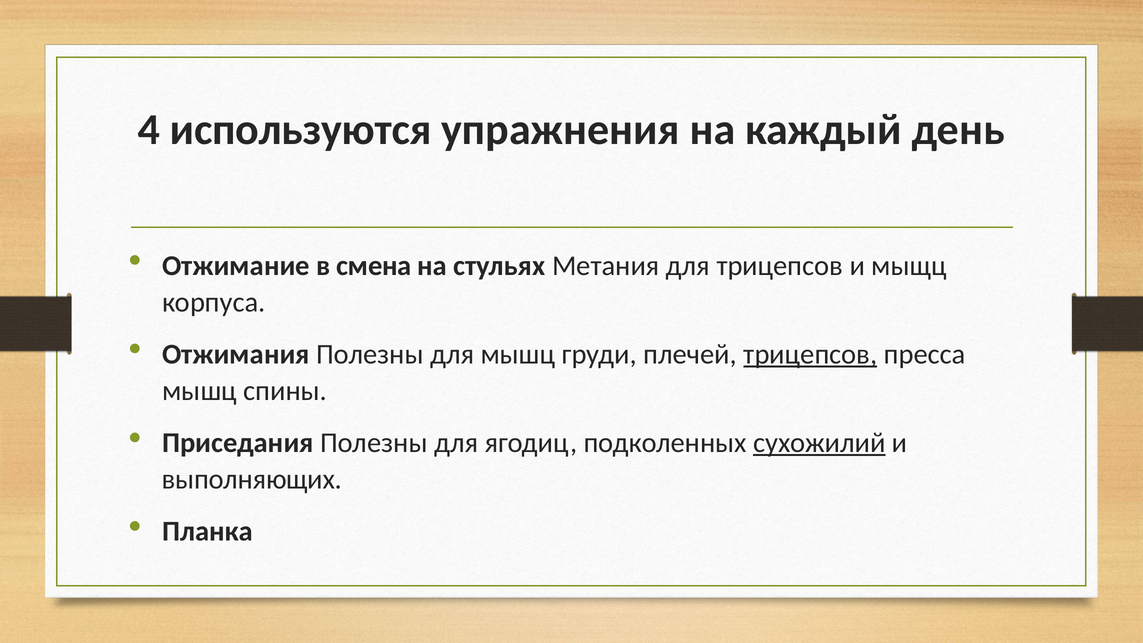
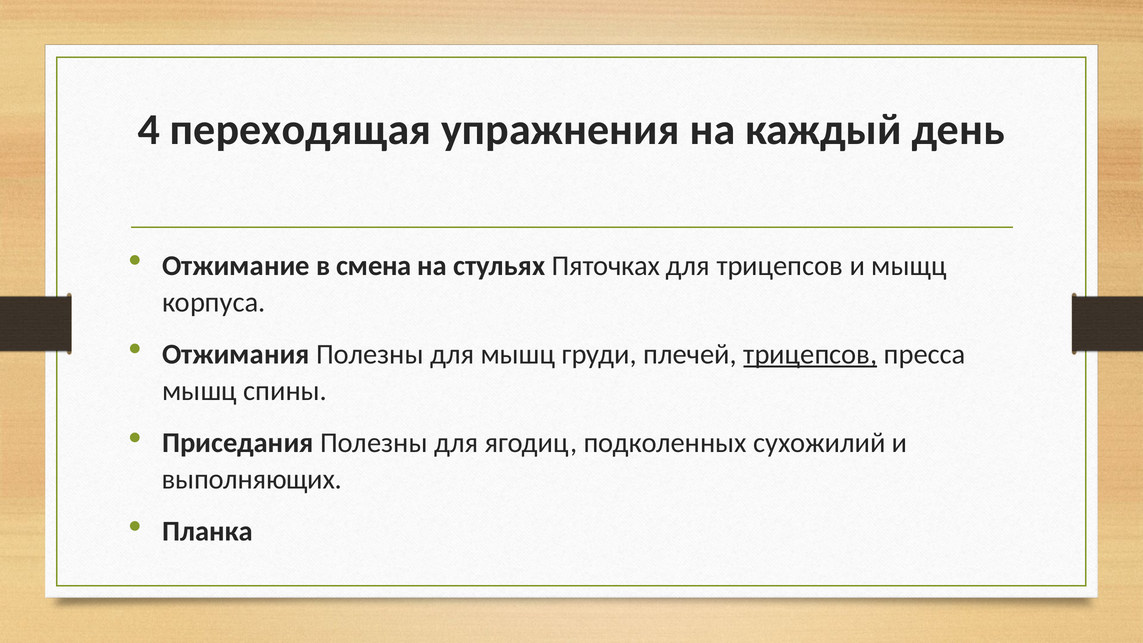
используются: используются -> переходящая (301, 130)
Метания: Метания -> Пяточках (606, 266)
сухожилий underline: present -> none (819, 443)
